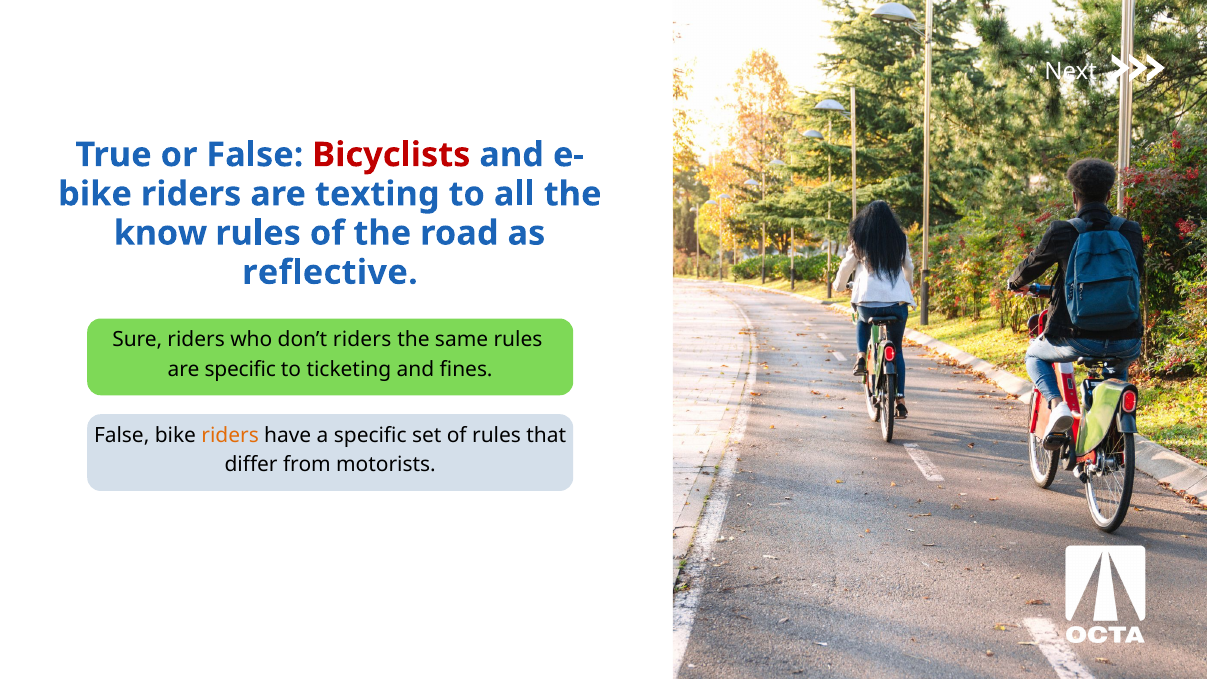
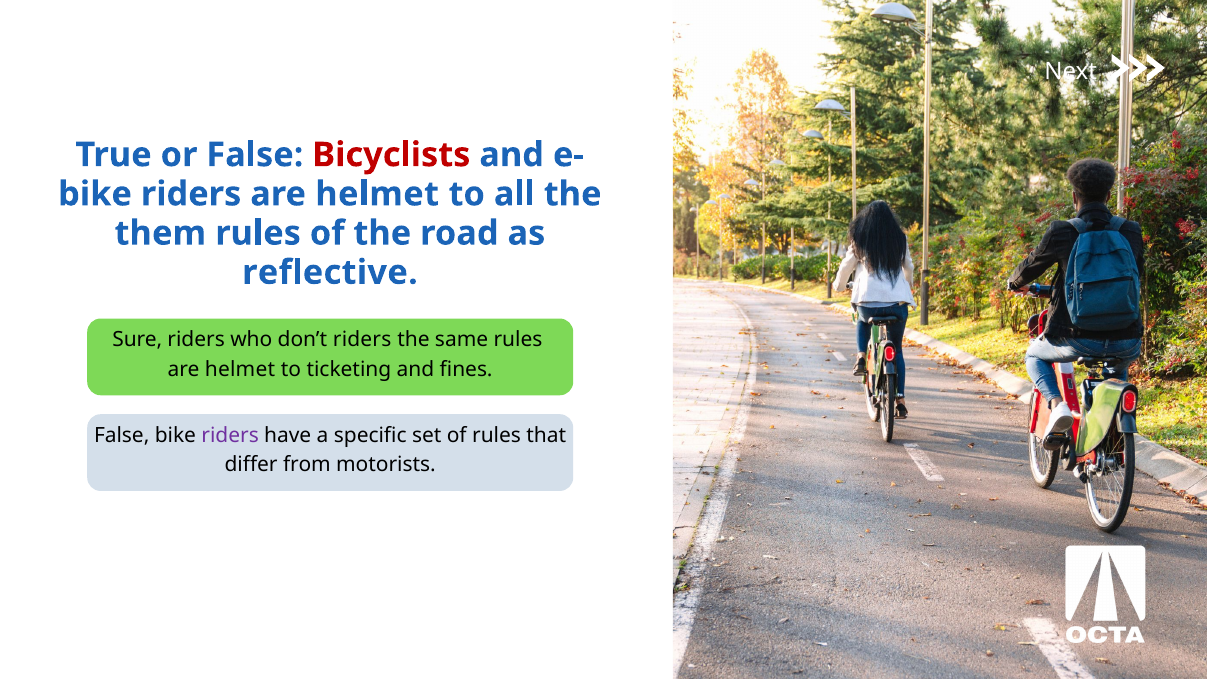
riders are texting: texting -> helmet (377, 194)
know: know -> them (160, 233)
specific: specific -> helmet (240, 369)
riders colour: orange -> purple (230, 435)
